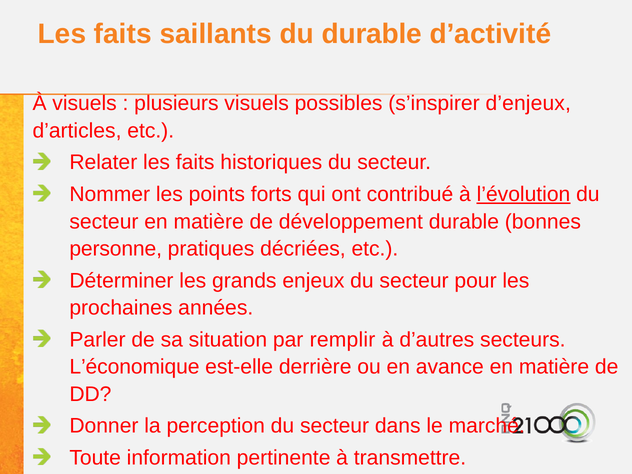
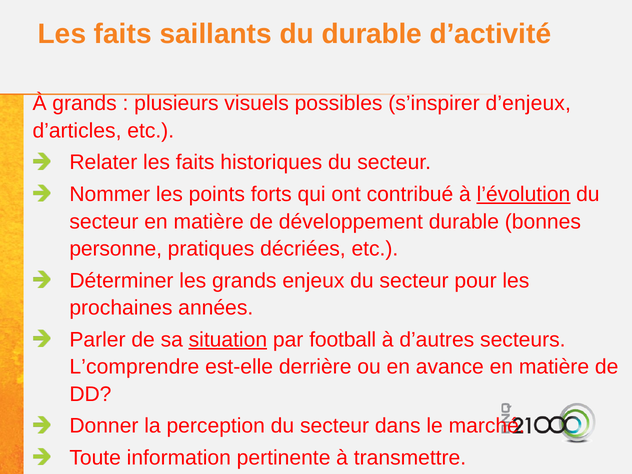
À visuels: visuels -> grands (85, 104)
situation underline: none -> present (228, 340)
remplir: remplir -> football (343, 340)
L’économique: L’économique -> L’comprendre (134, 367)
